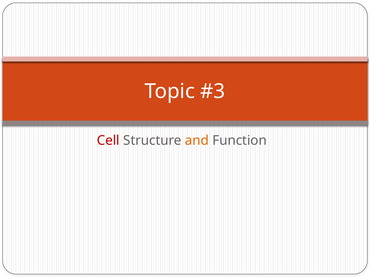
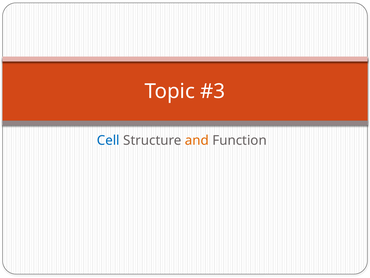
Cell colour: red -> blue (108, 140)
